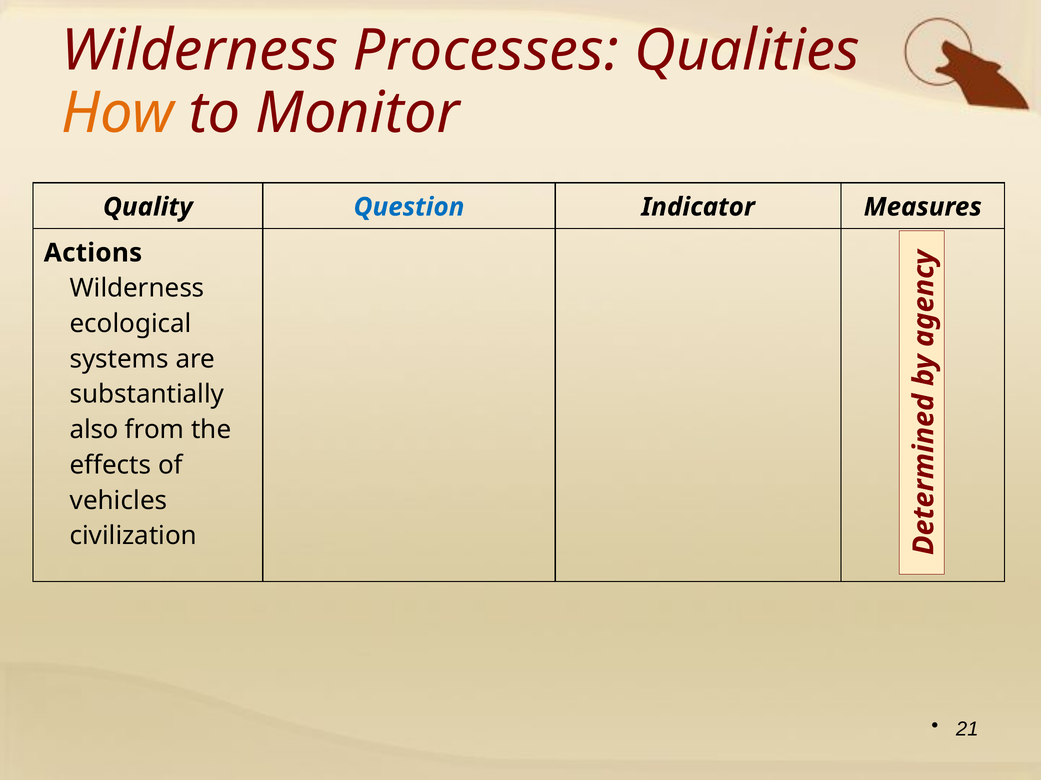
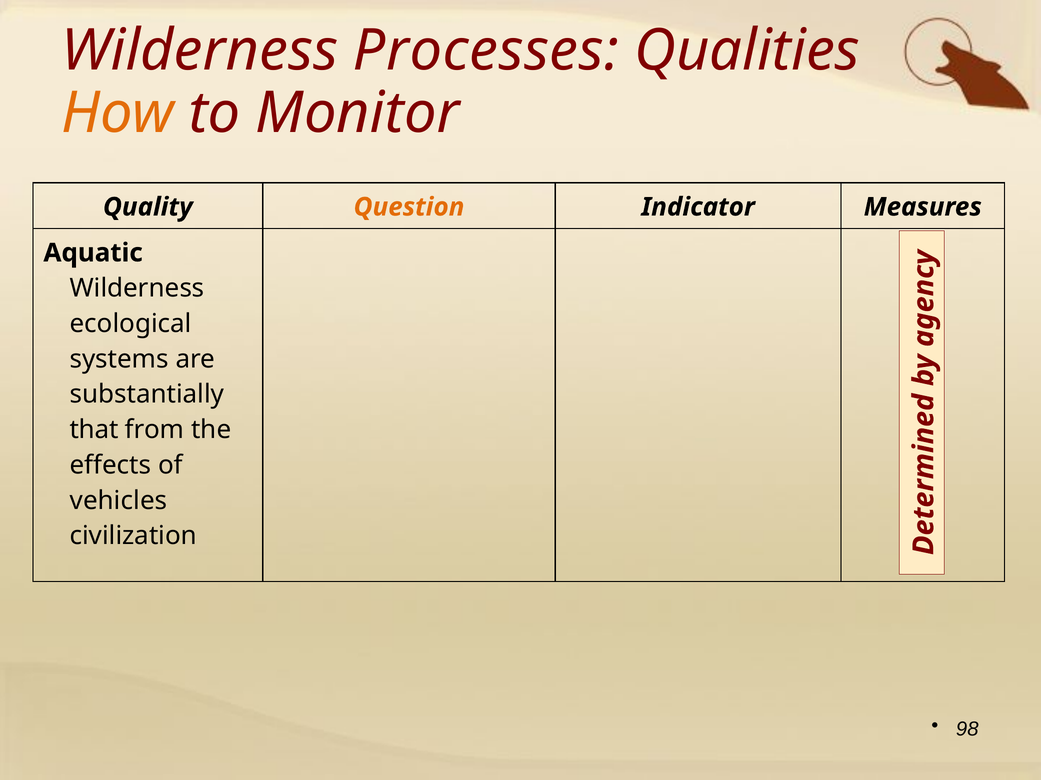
Question colour: blue -> orange (409, 207)
Actions: Actions -> Aquatic (93, 253)
also: also -> that (94, 430)
21: 21 -> 98 (967, 730)
